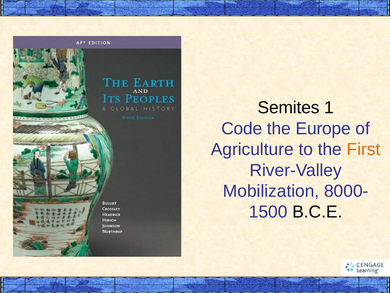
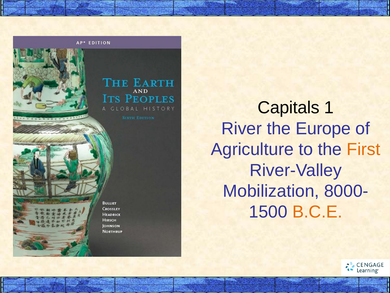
Semites: Semites -> Capitals (289, 108)
Code: Code -> River (242, 128)
B.C.E colour: black -> orange (317, 212)
